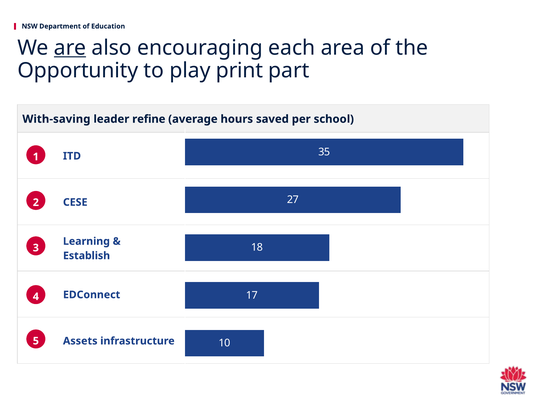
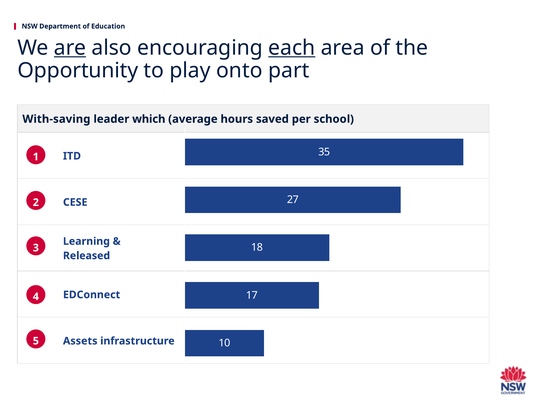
each underline: none -> present (292, 48)
print: print -> onto (239, 71)
refine: refine -> which (149, 119)
Establish: Establish -> Released (87, 256)
